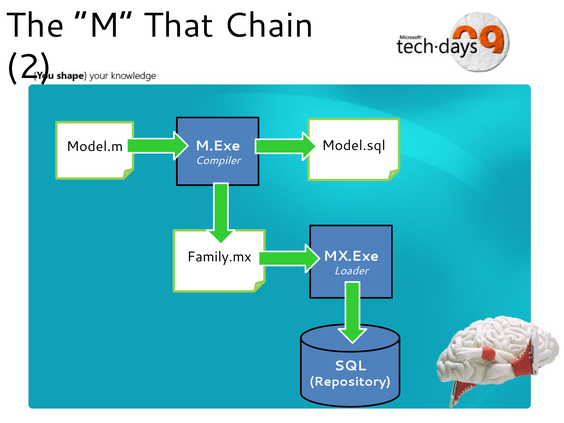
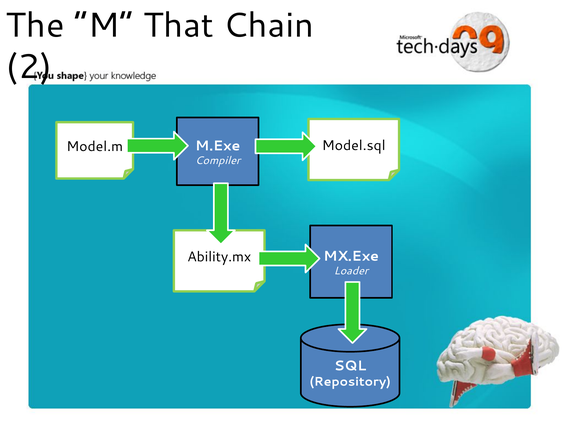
Family.mx: Family.mx -> Ability.mx (219, 257)
